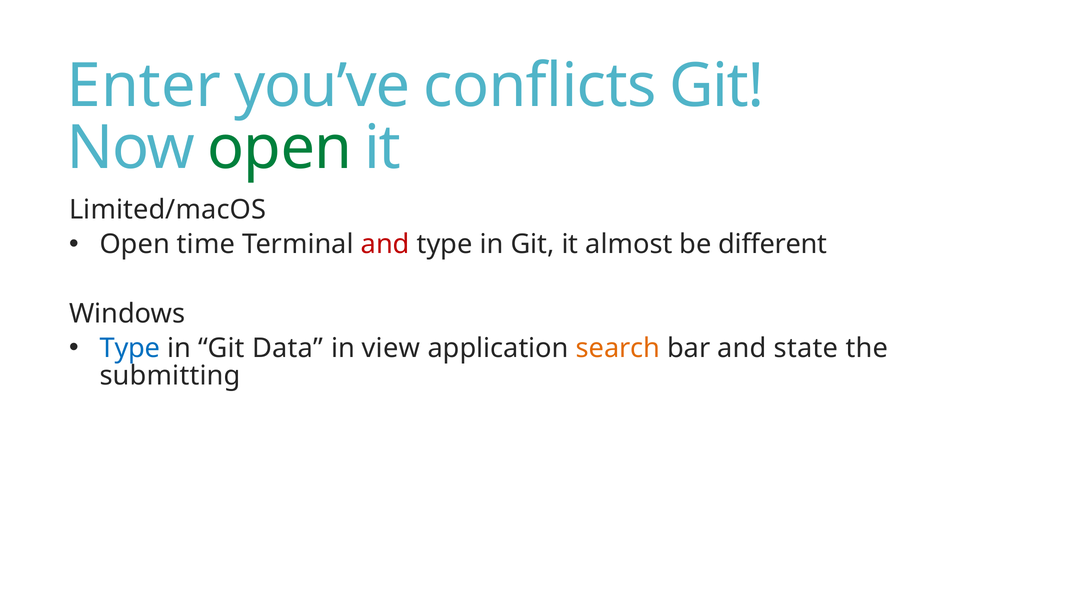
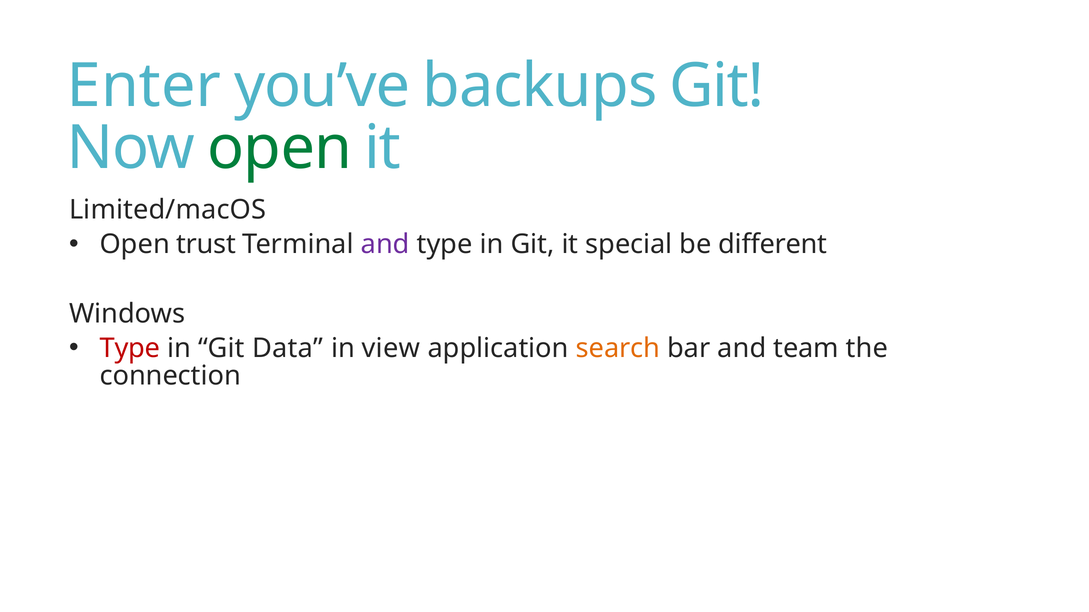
conflicts: conflicts -> backups (540, 86)
time: time -> trust (206, 245)
and colour: red -> purple (385, 245)
almost: almost -> special (629, 245)
Type colour: blue -> red (130, 348)
state: state -> team (806, 348)
submitting: submitting -> connection (170, 376)
